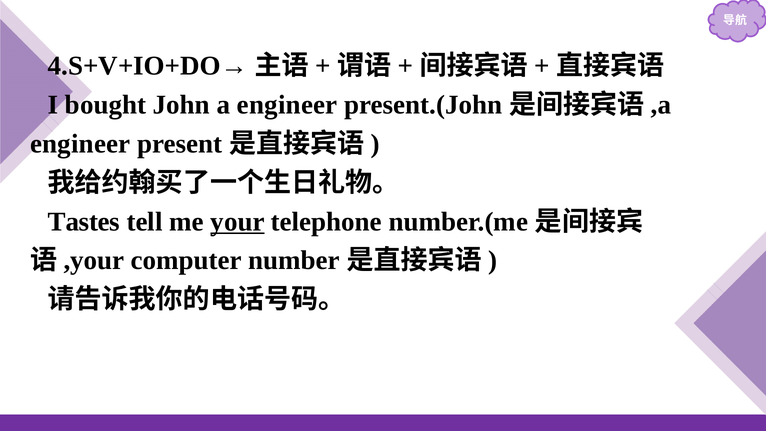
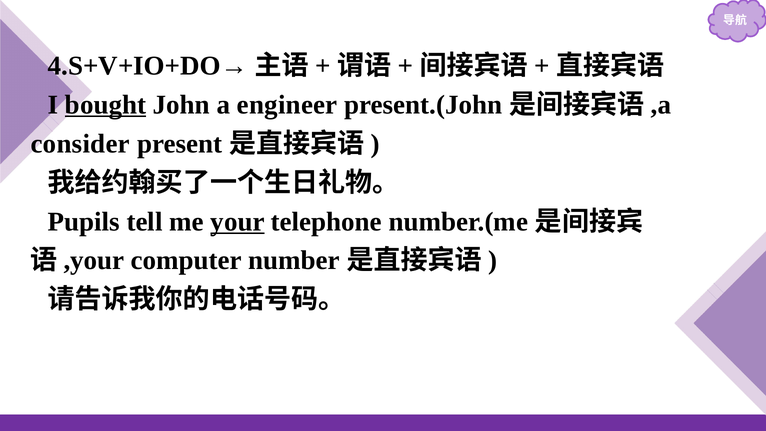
bought underline: none -> present (106, 105)
engineer: engineer -> consider (80, 144)
Tastes: Tastes -> Pupils (84, 221)
